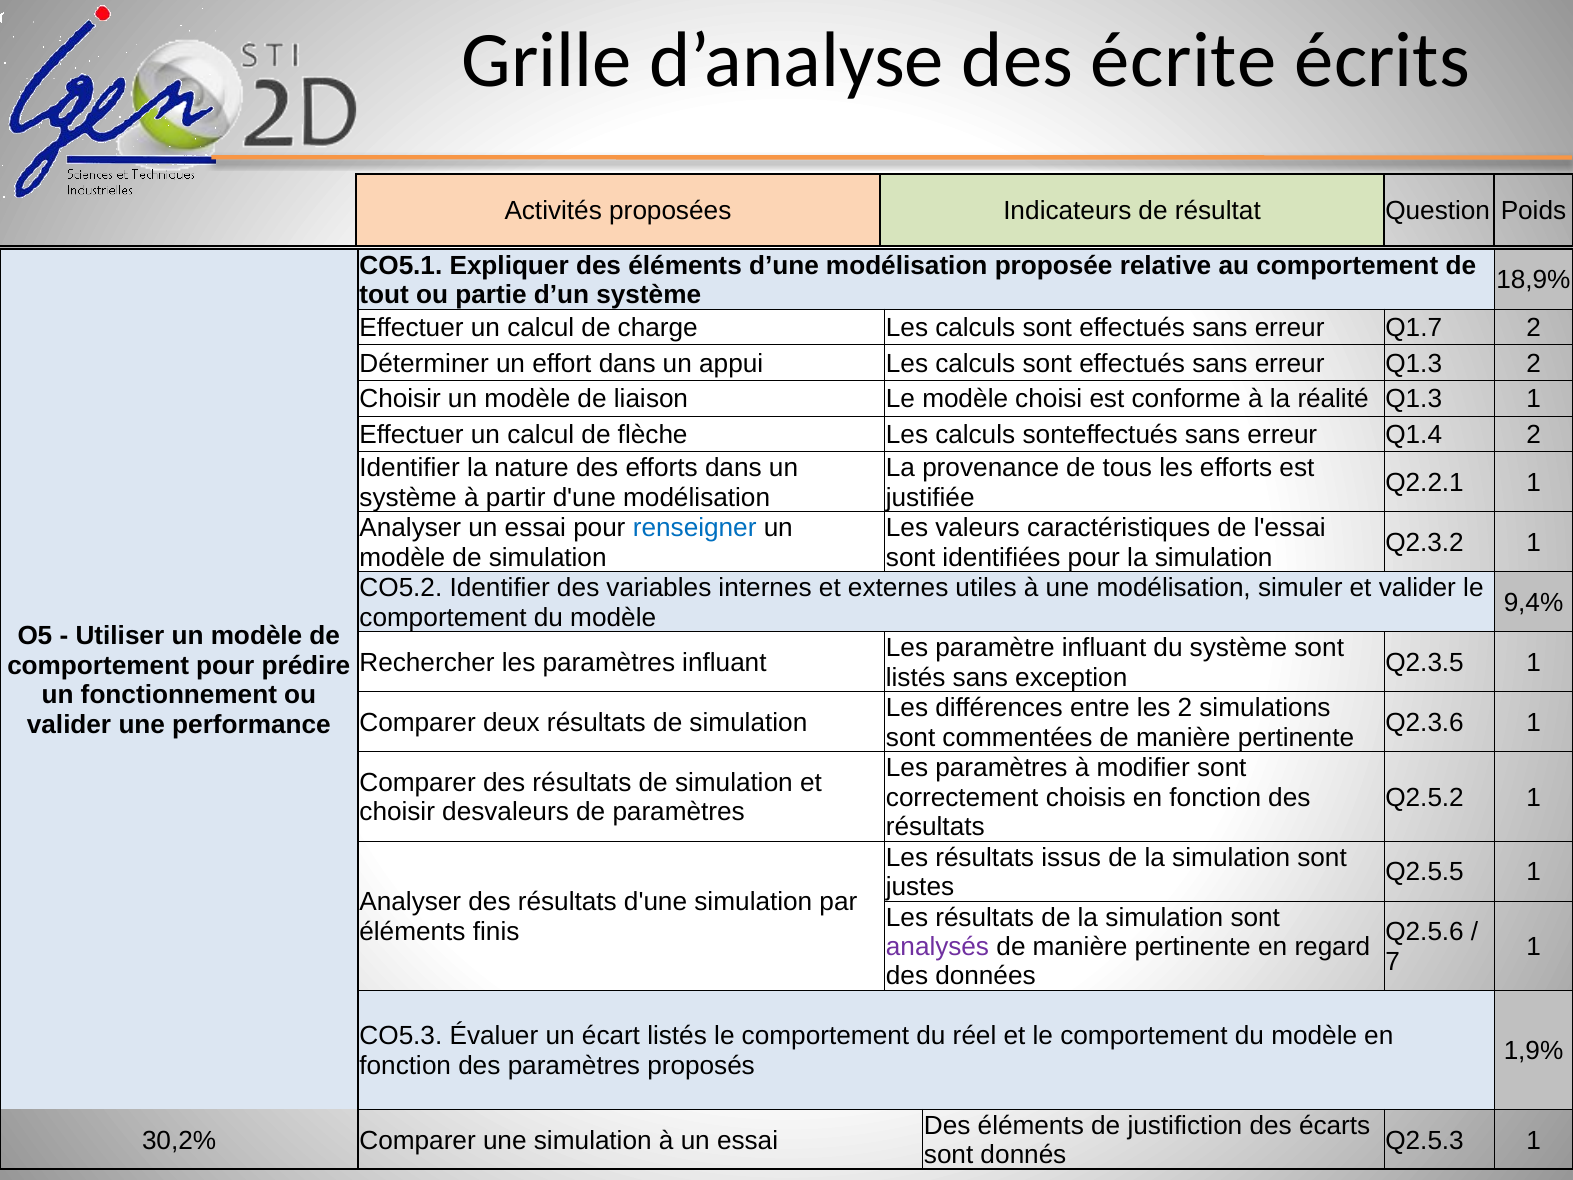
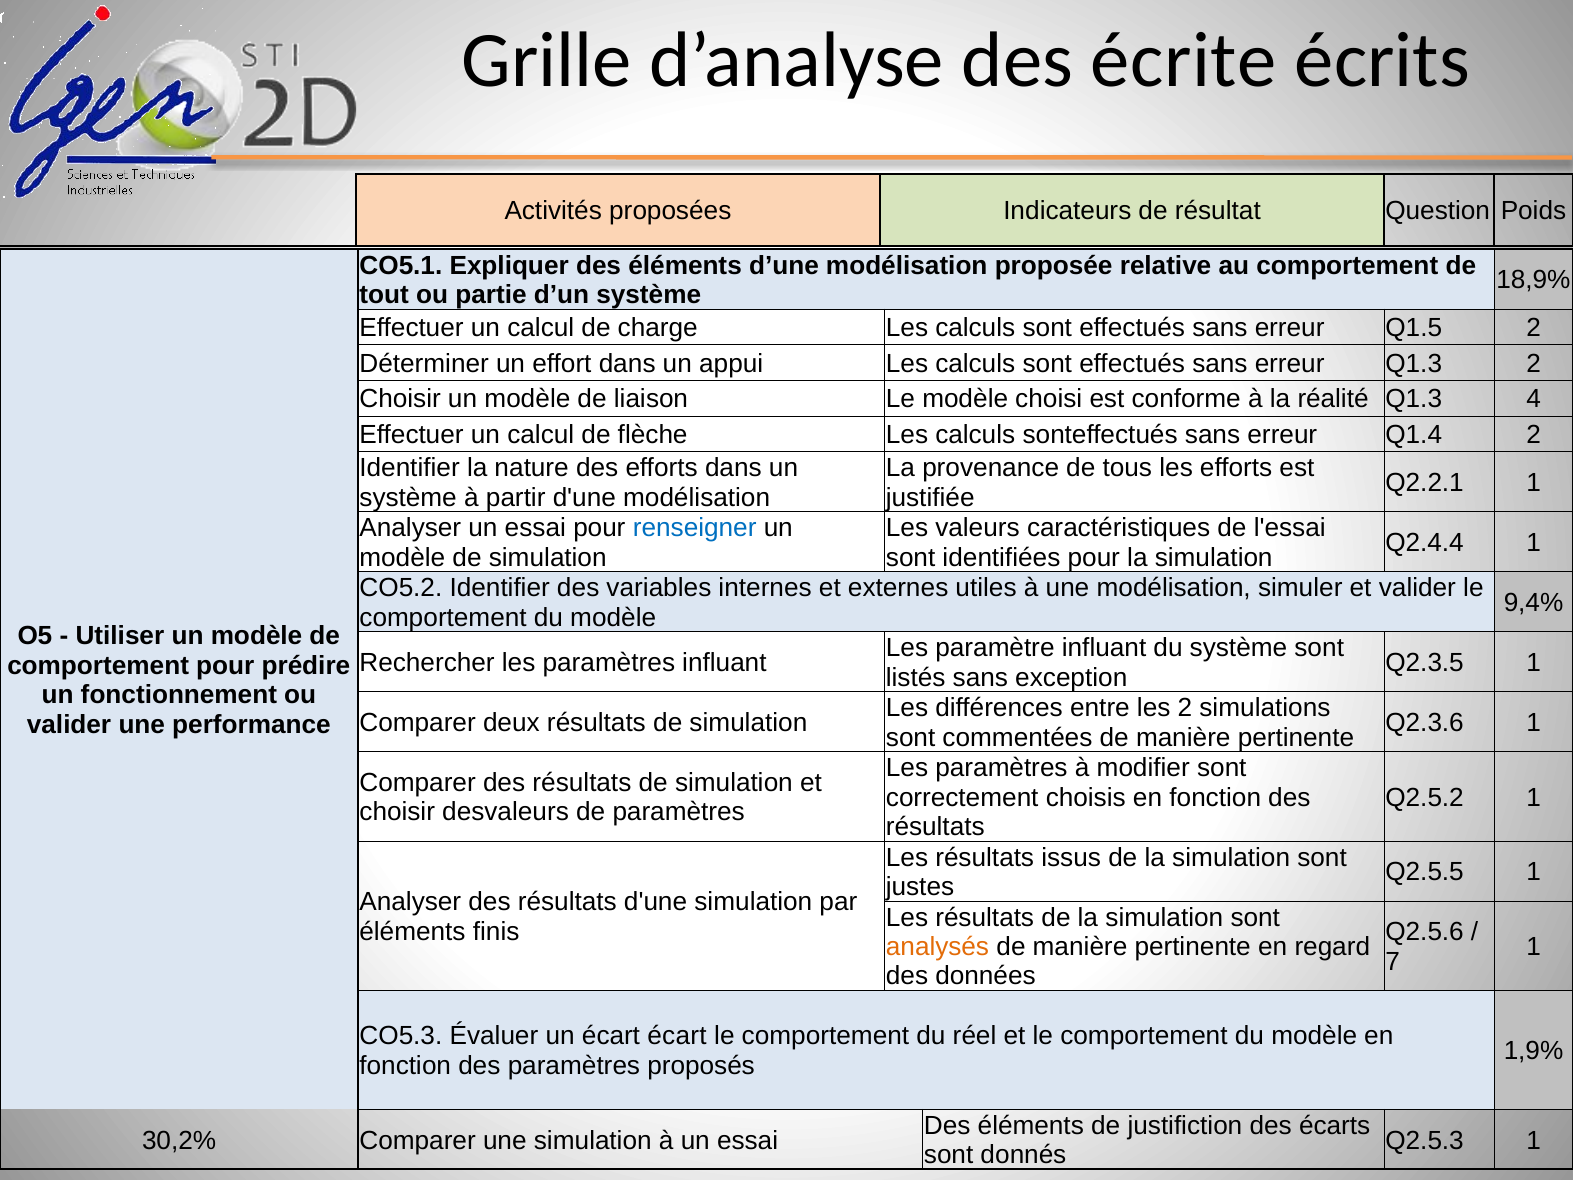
Q1.7: Q1.7 -> Q1.5 (1414, 328)
Q1.3 1: 1 -> 4 (1534, 399)
Q2.3.2: Q2.3.2 -> Q2.4.4 (1425, 543)
analysés colour: purple -> orange (938, 947)
écart listés: listés -> écart (677, 1036)
